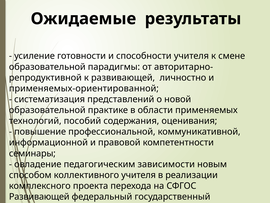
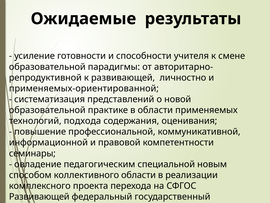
пособий: пособий -> подхода (82, 121)
зависимости: зависимости -> специальной (166, 164)
коллективного учителя: учителя -> области (139, 175)
